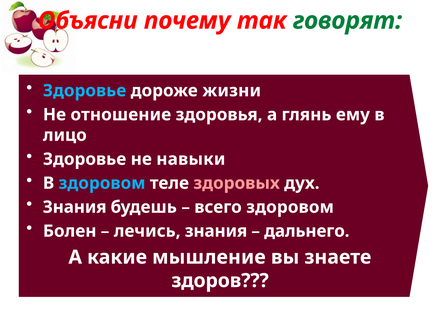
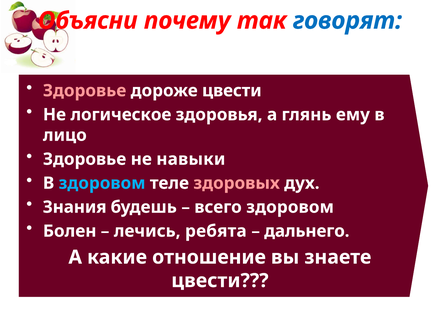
говорят colour: green -> blue (348, 21)
Здоровье colour: light blue -> pink (85, 91)
дороже жизни: жизни -> цвести (232, 91)
отношение: отношение -> логическое (121, 115)
лечись знания: знания -> ребята (216, 231)
мышление: мышление -> отношение (209, 257)
здоров: здоров -> цвести (220, 281)
